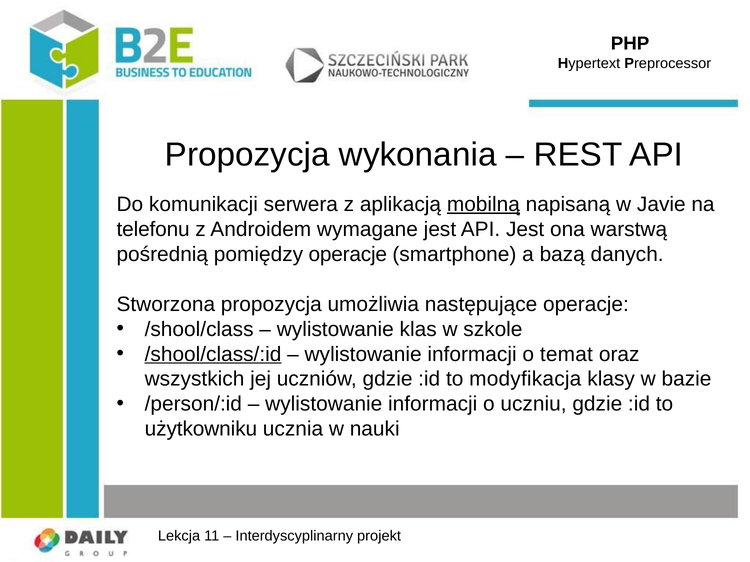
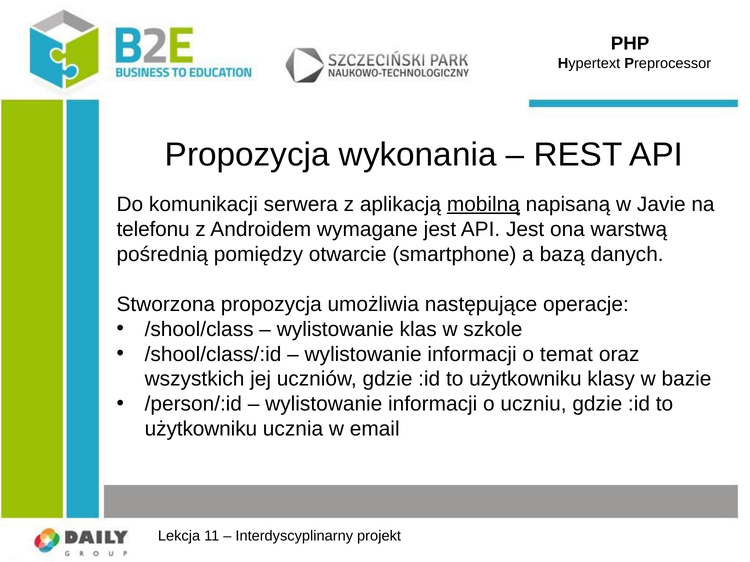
pomiędzy operacje: operacje -> otwarcie (348, 254)
/shool/class/:id underline: present -> none (213, 354)
modyfikacja: modyfikacja -> użytkowniku (525, 379)
nauki: nauki -> email (375, 429)
